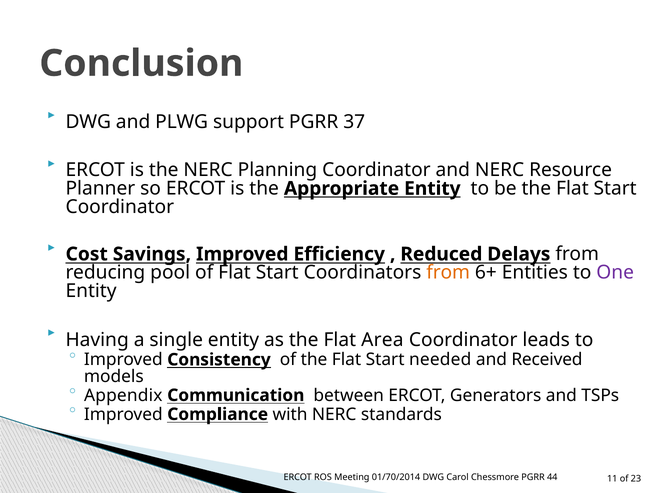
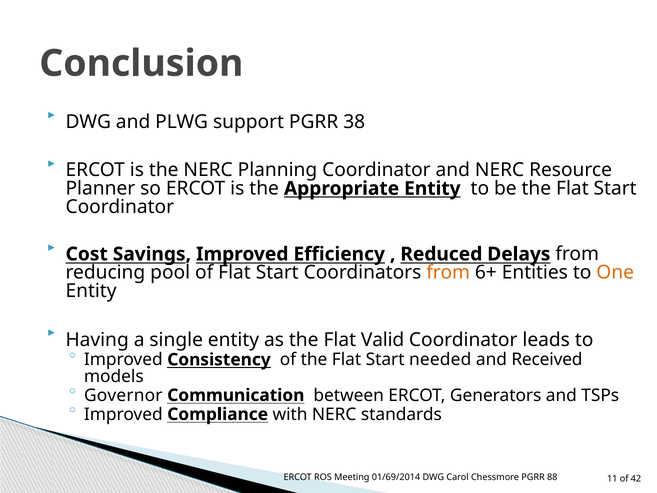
37: 37 -> 38 (354, 122)
One colour: purple -> orange (615, 272)
Area: Area -> Valid (383, 340)
Appendix: Appendix -> Governor (123, 395)
01/70/2014: 01/70/2014 -> 01/69/2014 (396, 477)
44: 44 -> 88 (552, 477)
23: 23 -> 42 (636, 479)
